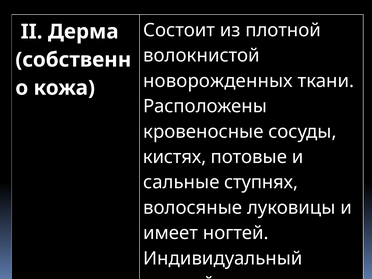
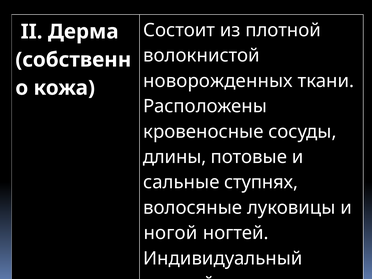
кистях: кистях -> длины (175, 157)
имеет: имеет -> ногой (171, 233)
